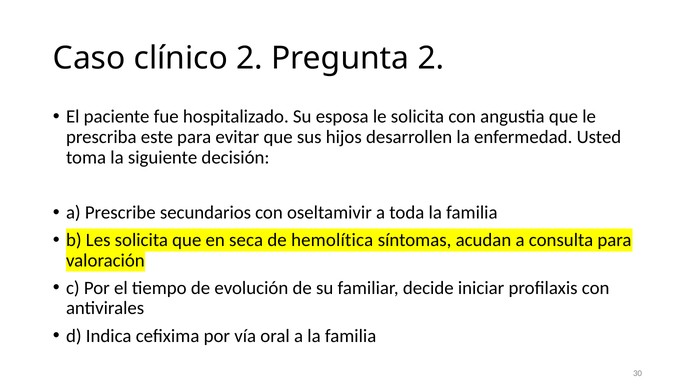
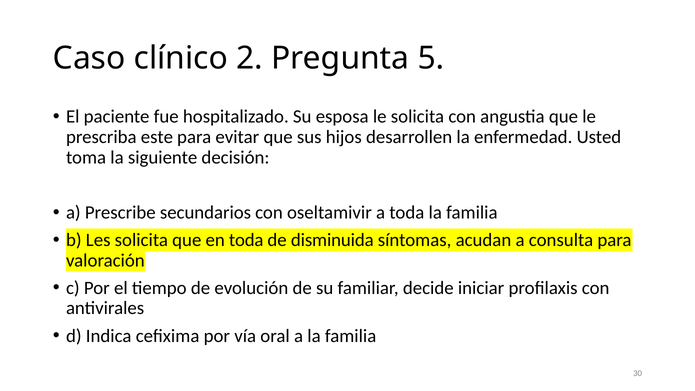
Pregunta 2: 2 -> 5 (431, 58)
en seca: seca -> toda (246, 240)
hemolítica: hemolítica -> disminuida (332, 240)
